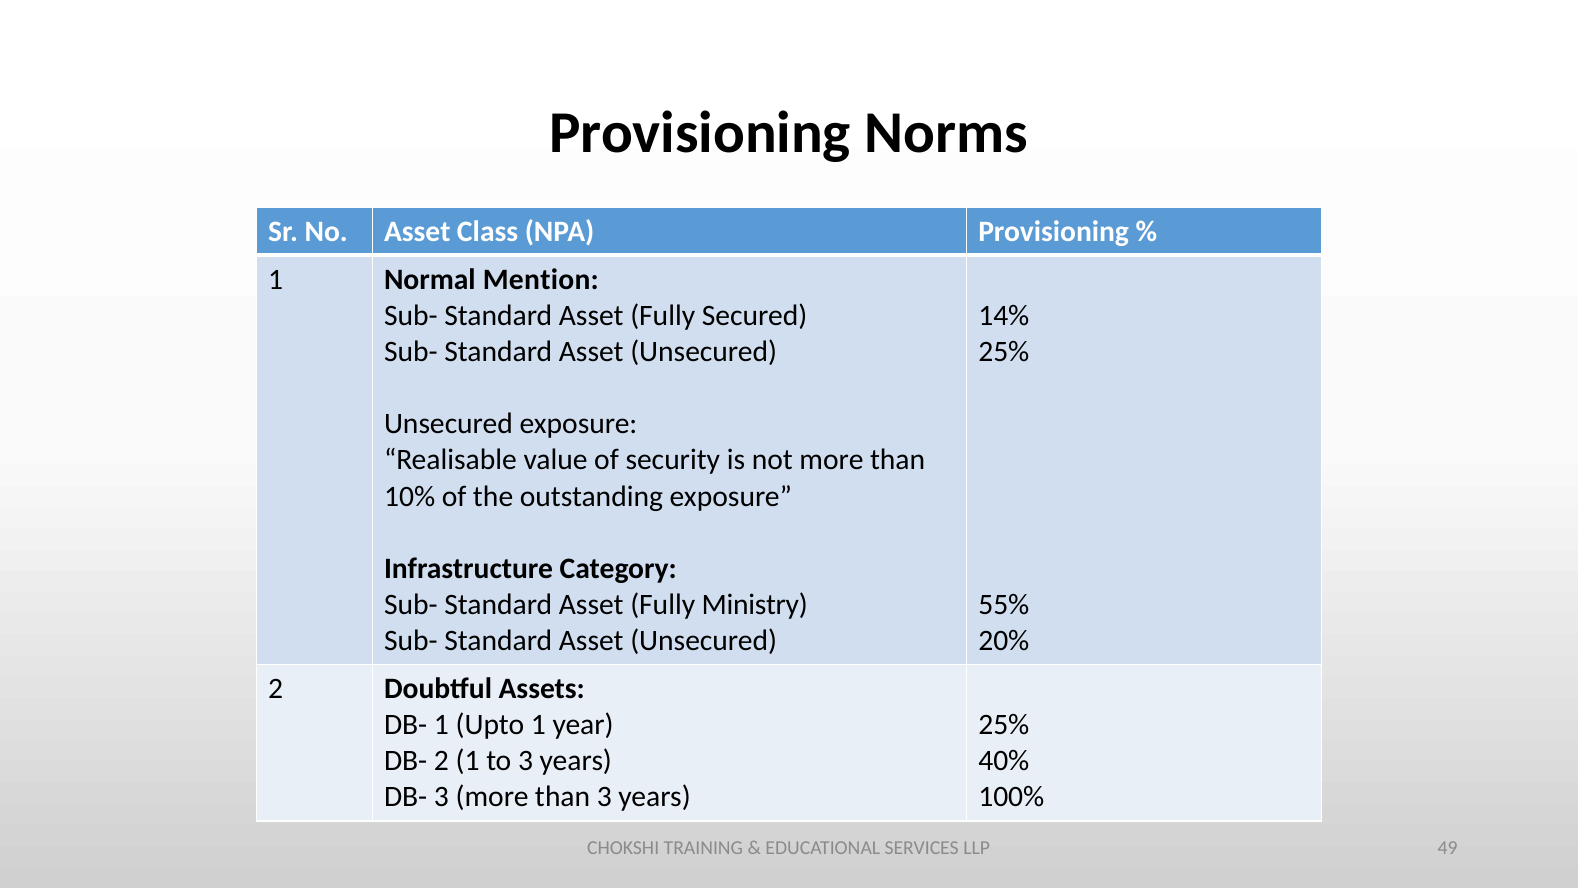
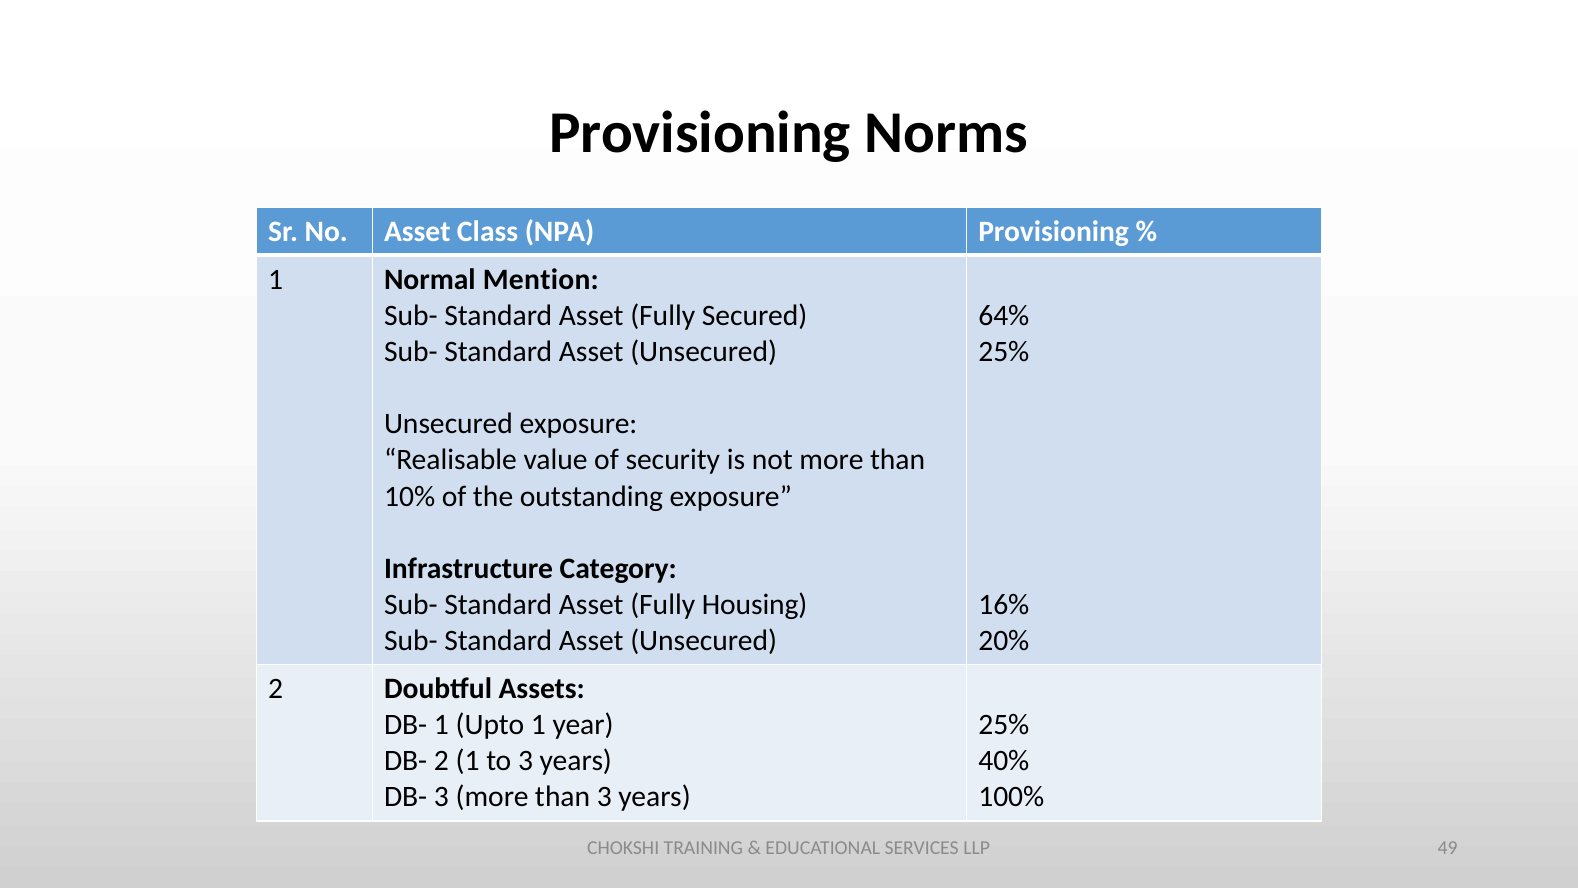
14%: 14% -> 64% (1004, 316)
Ministry: Ministry -> Housing (755, 604)
55%: 55% -> 16% (1004, 604)
